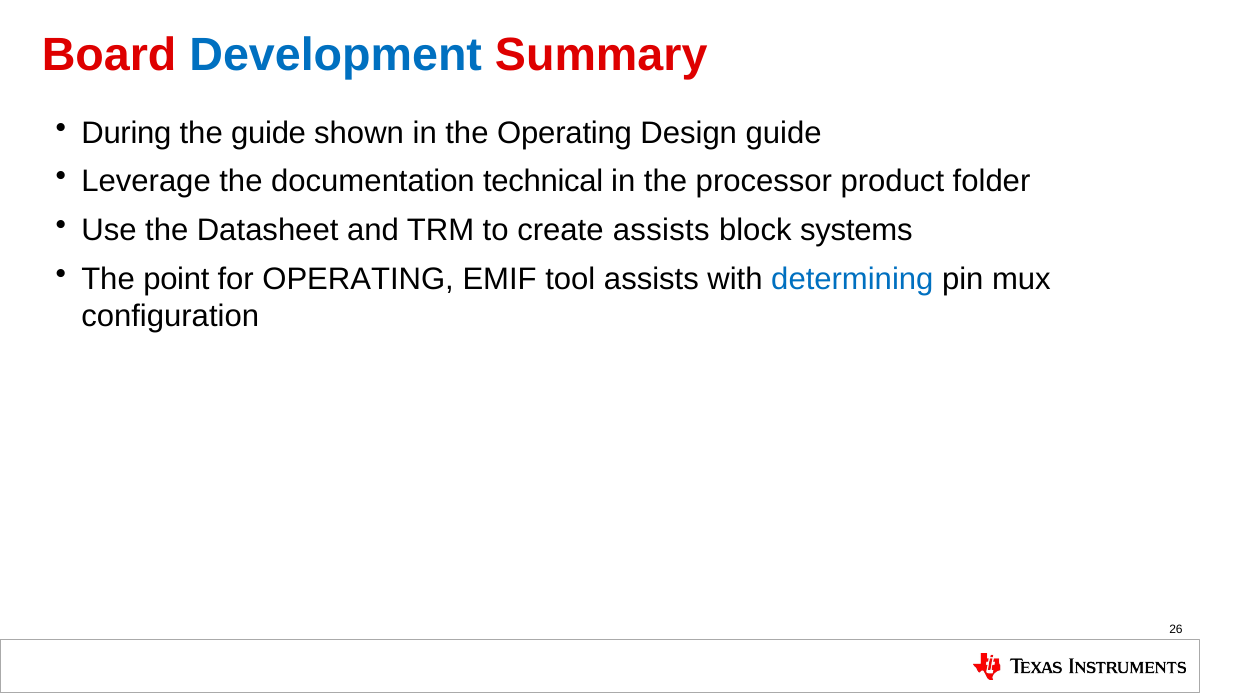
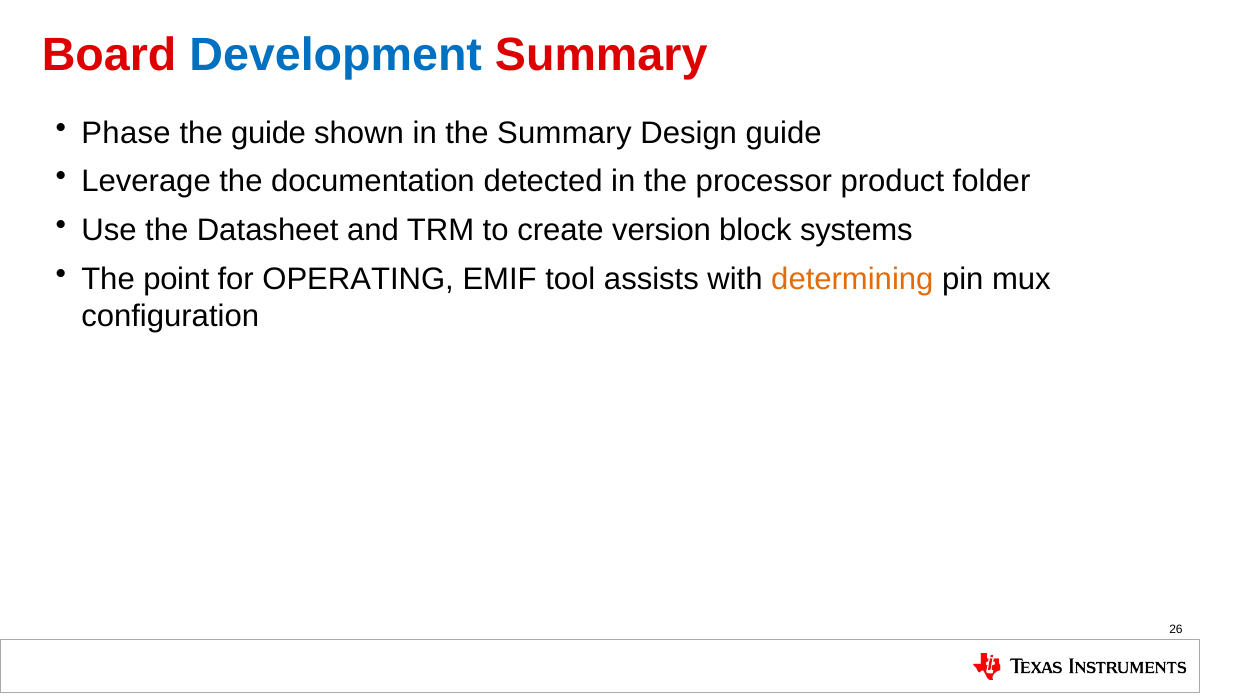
During: During -> Phase (126, 133)
the Operating: Operating -> Summary (564, 133)
technical: technical -> detected (543, 182)
create assists: assists -> version (662, 230)
determining colour: blue -> orange (852, 279)
